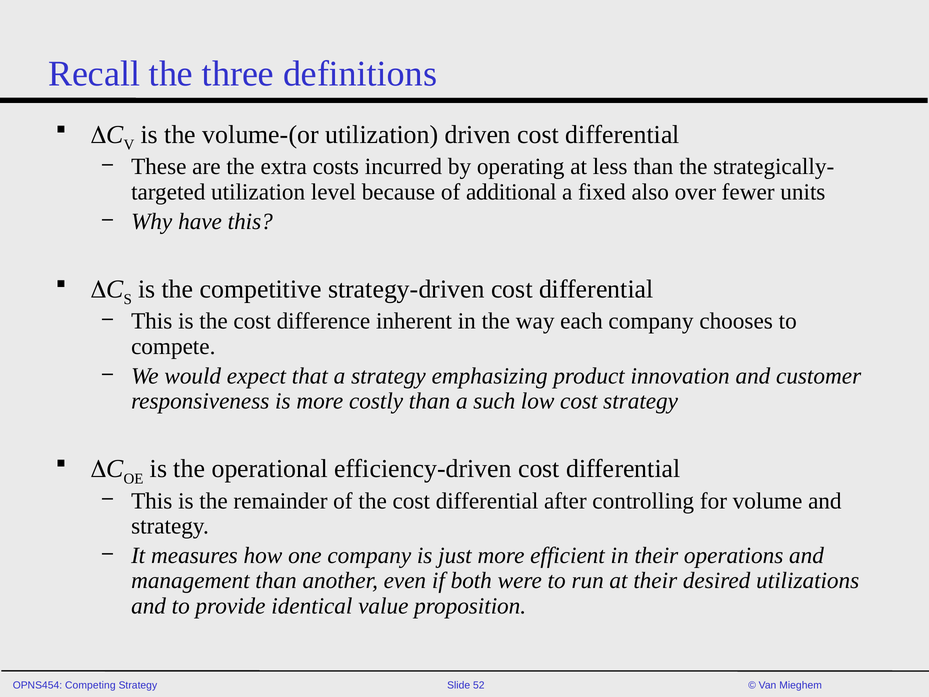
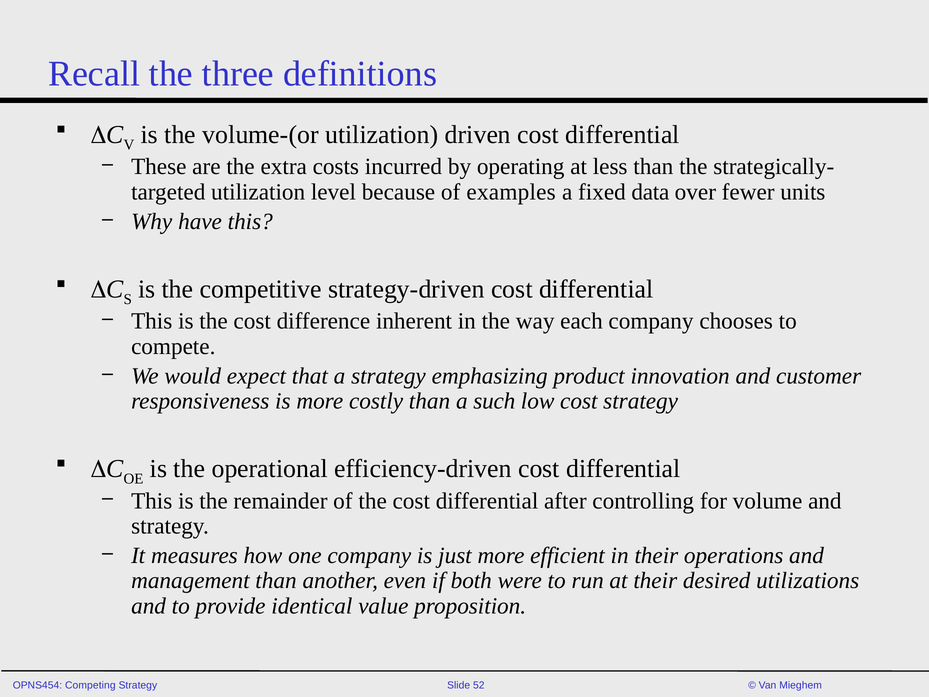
additional: additional -> examples (511, 192)
also: also -> data (650, 192)
